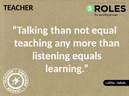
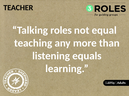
Talking than: than -> roles (61, 30)
